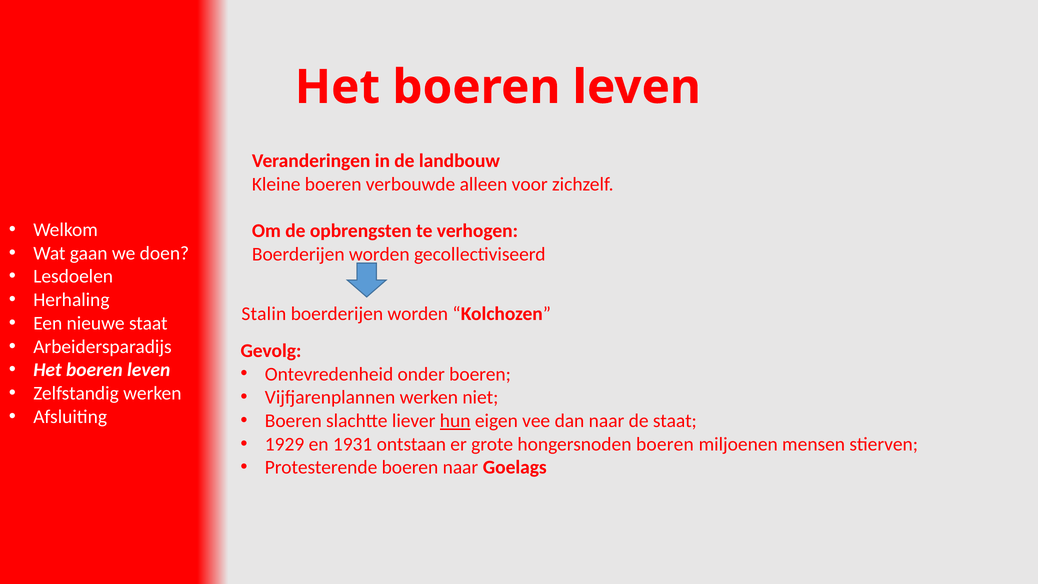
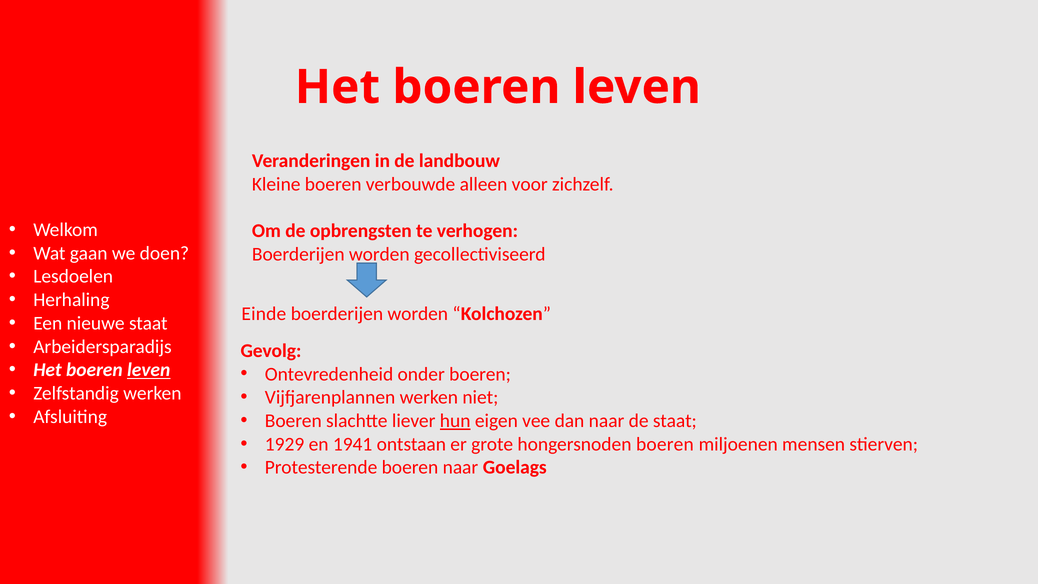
Stalin: Stalin -> Einde (264, 314)
leven underline: none -> present (149, 370)
1931: 1931 -> 1941 (353, 444)
